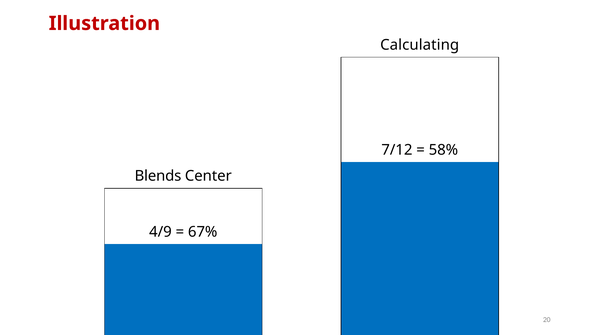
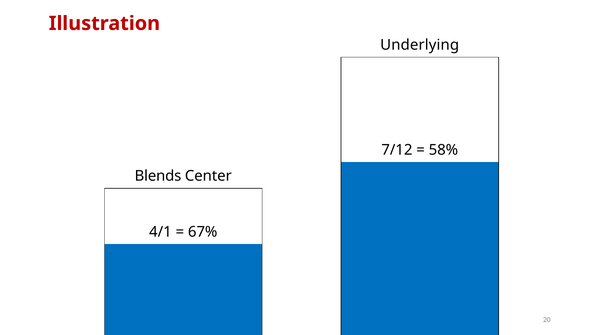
Calculating: Calculating -> Underlying (420, 45)
4/9: 4/9 -> 4/1 (160, 232)
